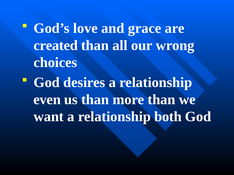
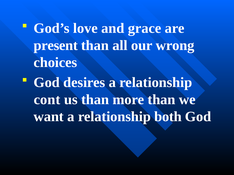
created: created -> present (56, 45)
even: even -> cont (47, 100)
